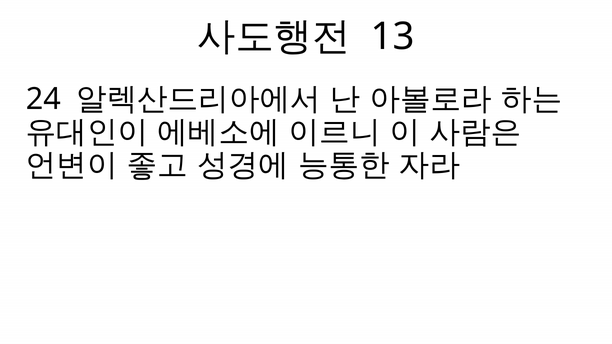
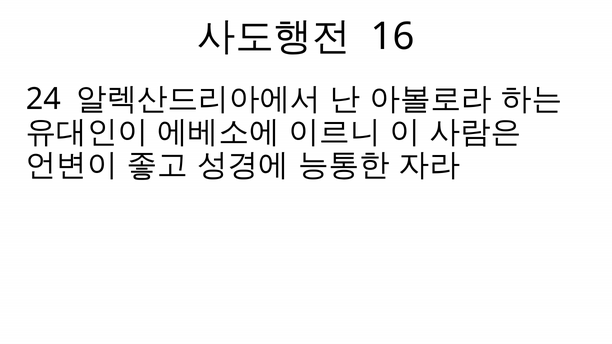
13: 13 -> 16 (393, 37)
